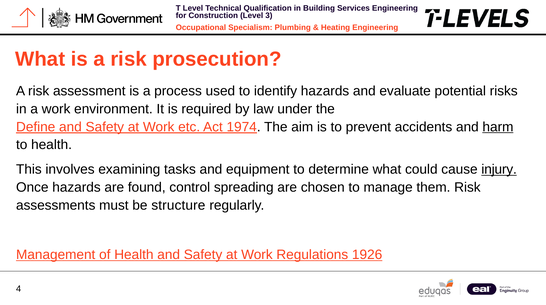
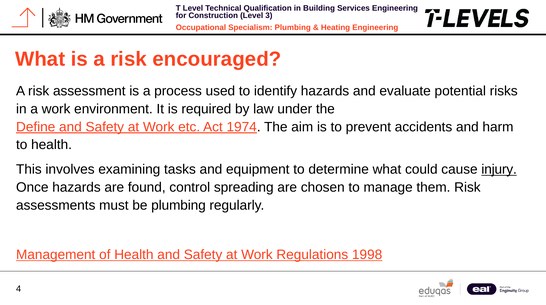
prosecution: prosecution -> encouraged (217, 59)
harm underline: present -> none (498, 127)
be structure: structure -> plumbing (178, 205)
1926: 1926 -> 1998 (367, 255)
